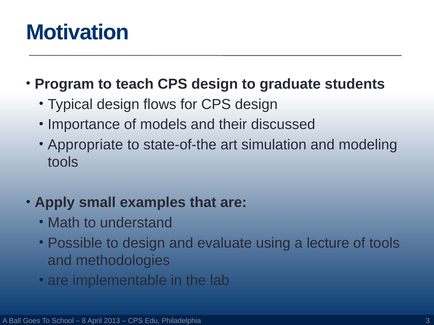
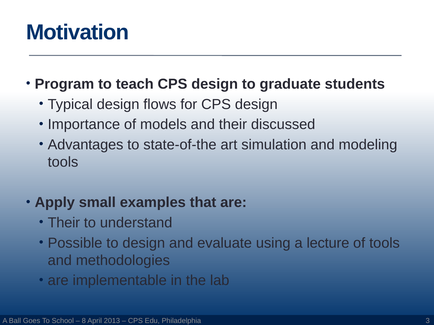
Appropriate: Appropriate -> Advantages (86, 145)
Math: Math -> Their (64, 223)
